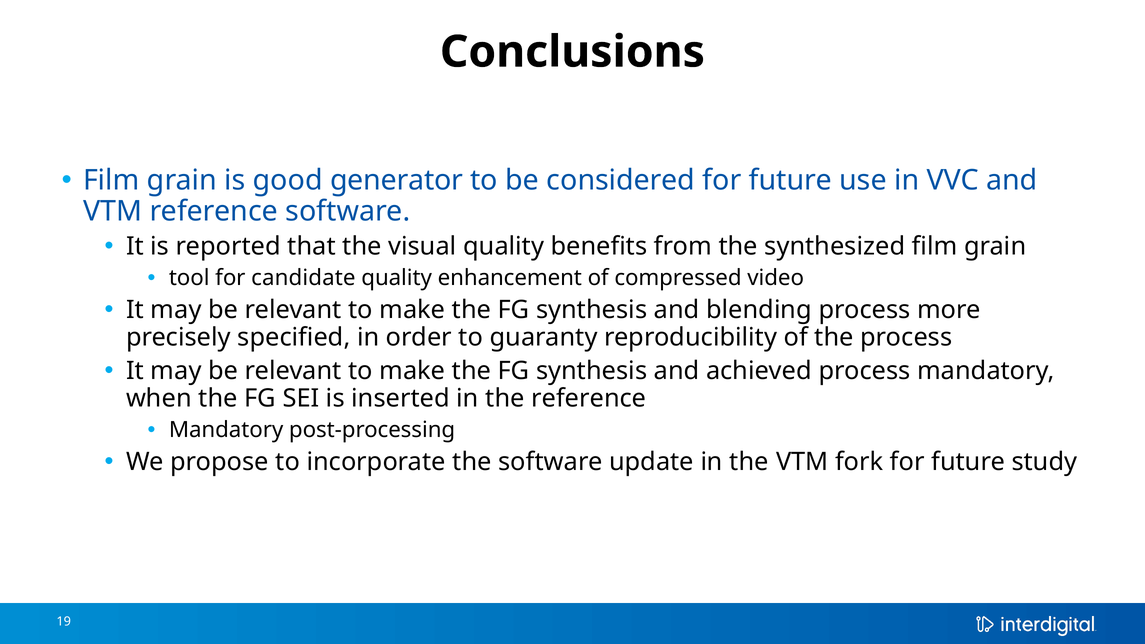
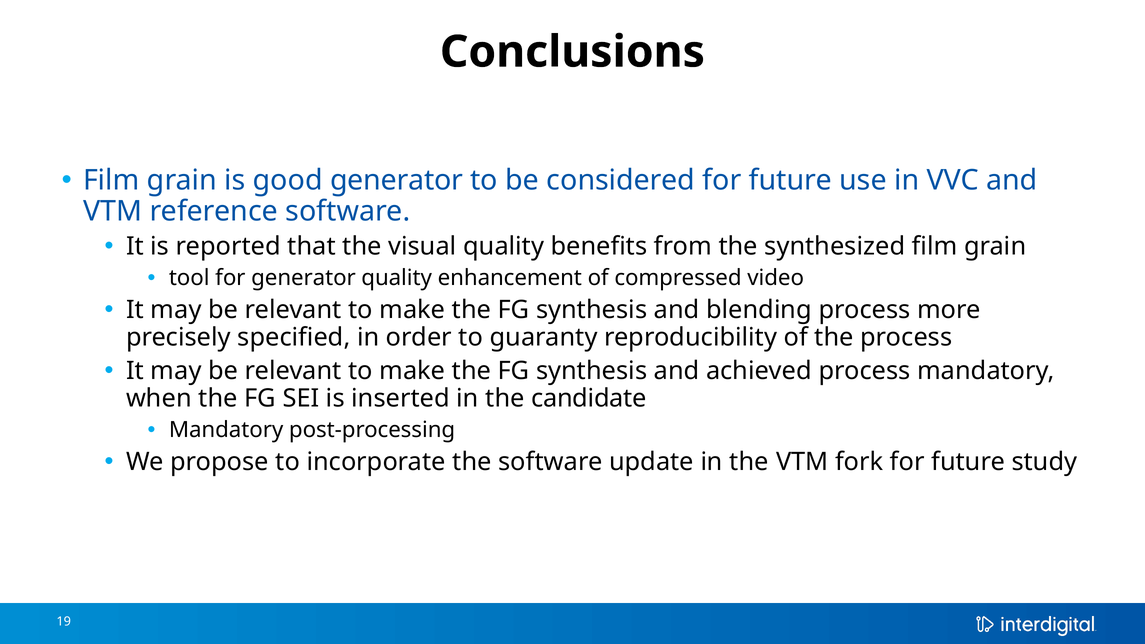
for candidate: candidate -> generator (304, 278)
the reference: reference -> candidate (589, 399)
